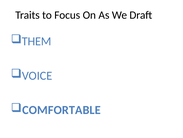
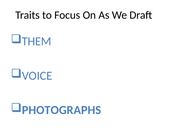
COMFORTABLE: COMFORTABLE -> PHOTOGRAPHS (62, 109)
